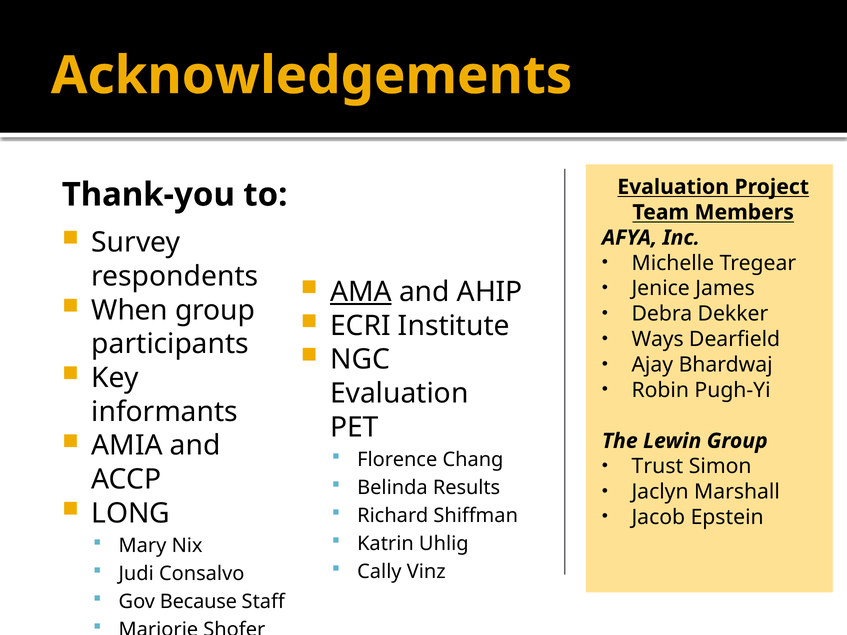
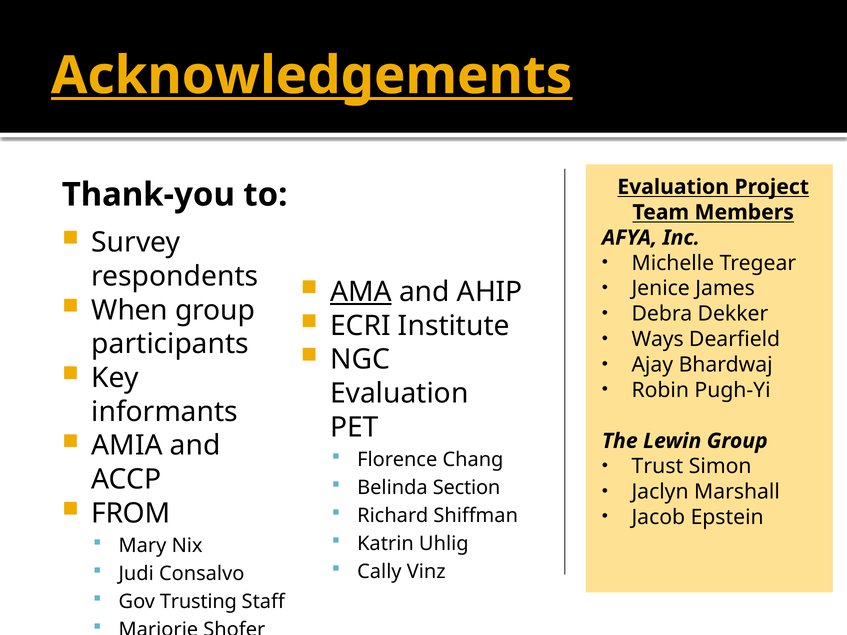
Acknowledgements underline: none -> present (312, 76)
Results: Results -> Section (467, 488)
LONG: LONG -> FROM (131, 514)
Because: Because -> Trusting (198, 602)
